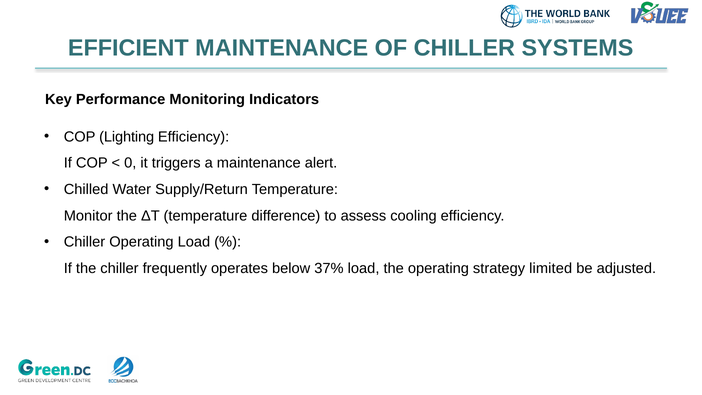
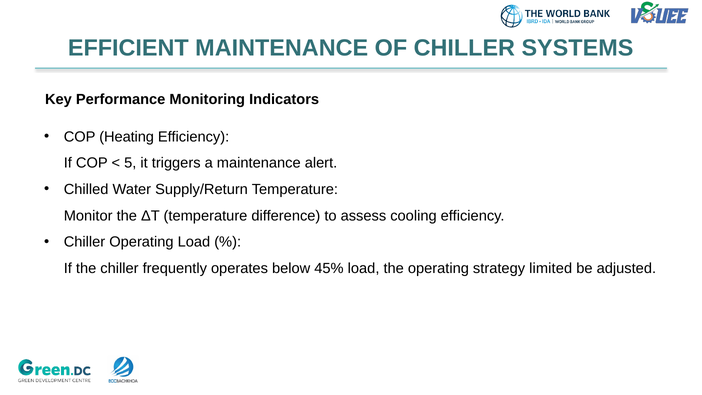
Lighting: Lighting -> Heating (127, 137)
0: 0 -> 5 (130, 163)
37%: 37% -> 45% (329, 268)
